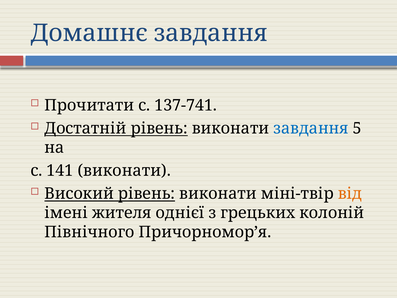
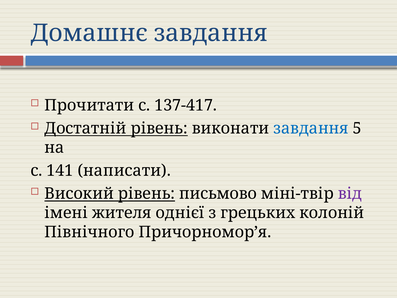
137-741: 137-741 -> 137-417 (186, 105)
141 виконати: виконати -> написати (124, 170)
Високий рівень виконати: виконати -> письмово (218, 194)
від colour: orange -> purple (350, 194)
